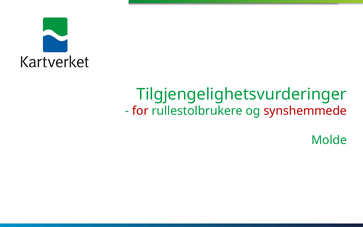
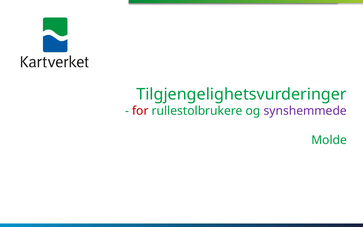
synshemmede colour: red -> purple (305, 111)
